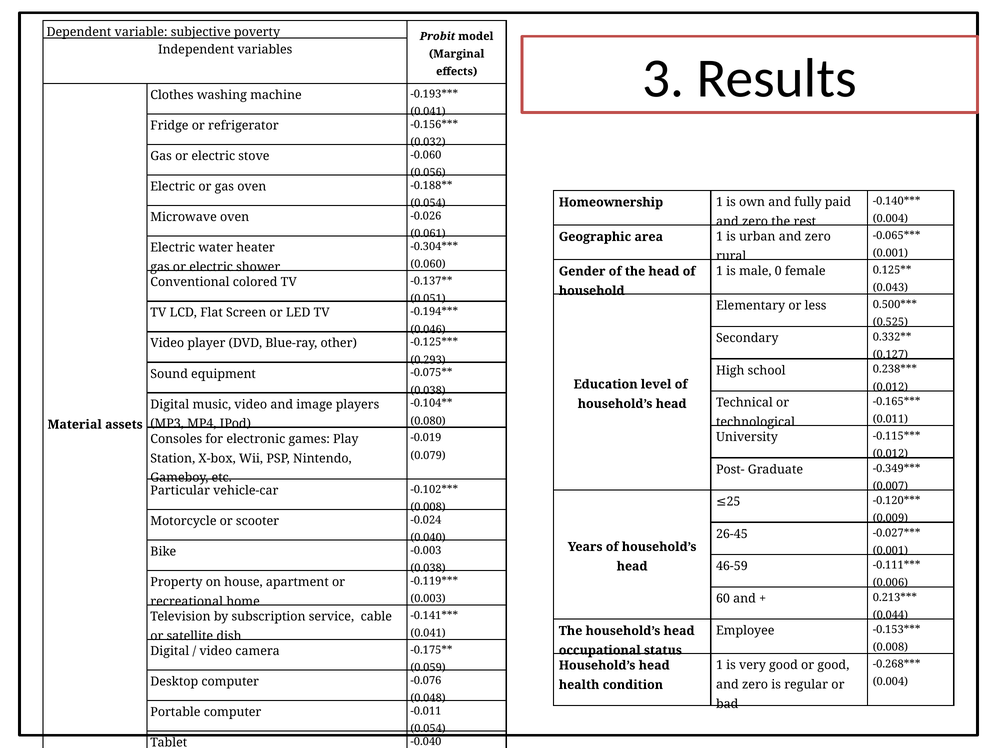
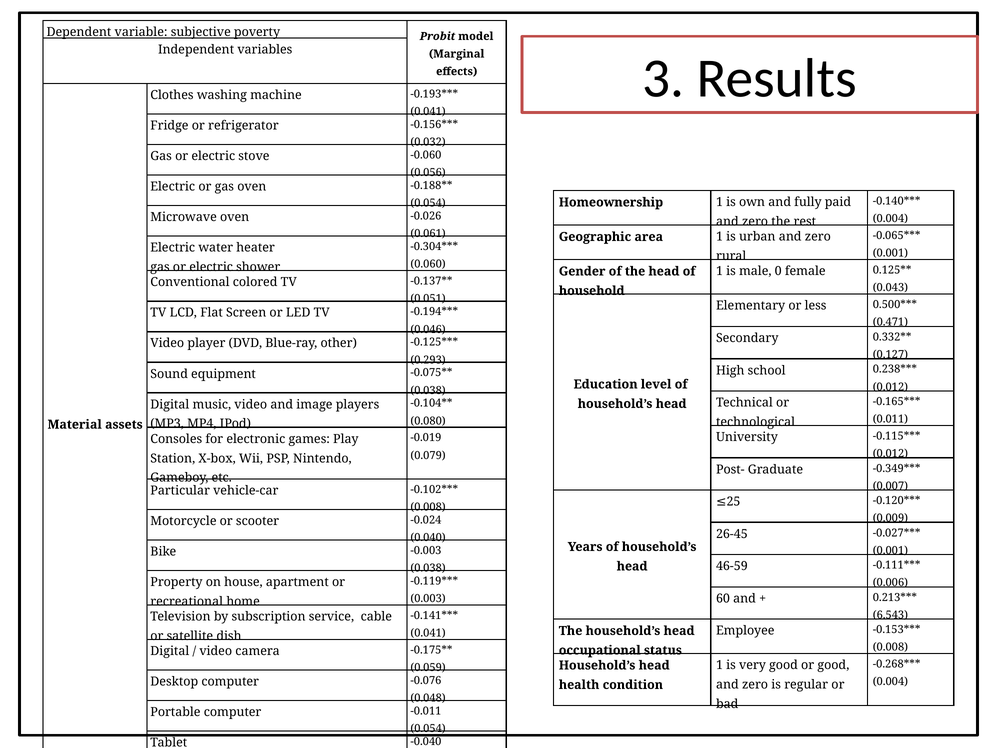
0.525: 0.525 -> 0.471 (890, 322)
0.044: 0.044 -> 6.543 (890, 615)
